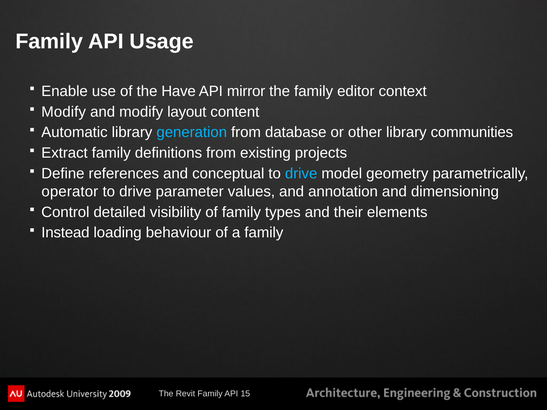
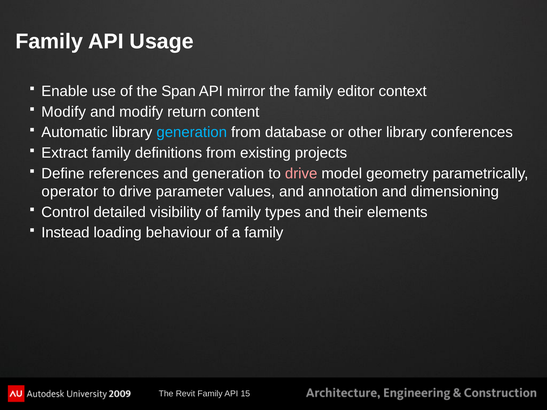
Have: Have -> Span (179, 91)
layout: layout -> return (187, 112)
communities: communities -> conferences (472, 132)
and conceptual: conceptual -> generation (228, 174)
drive colour: light blue -> pink (301, 174)
